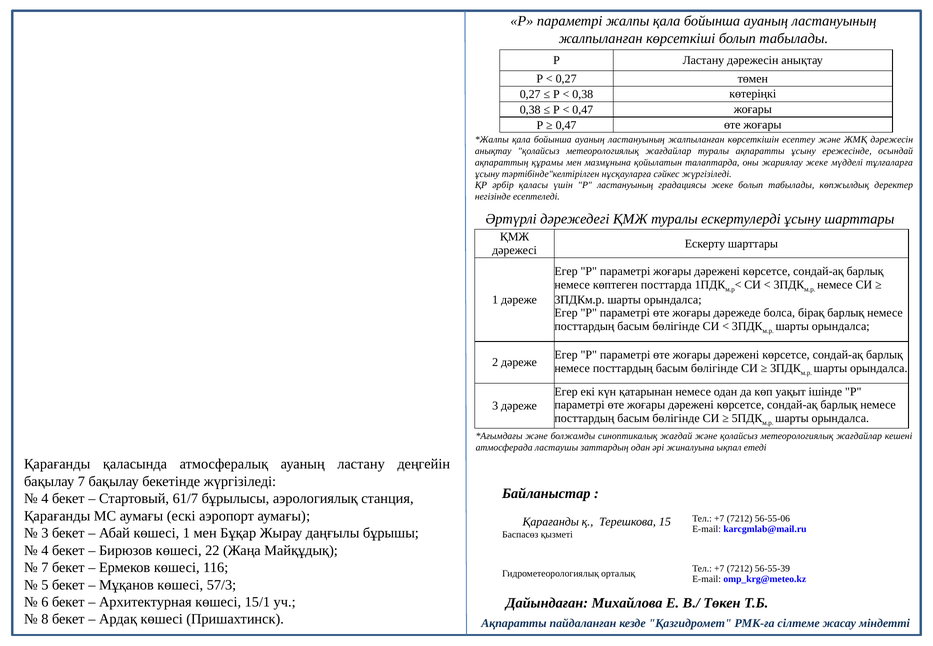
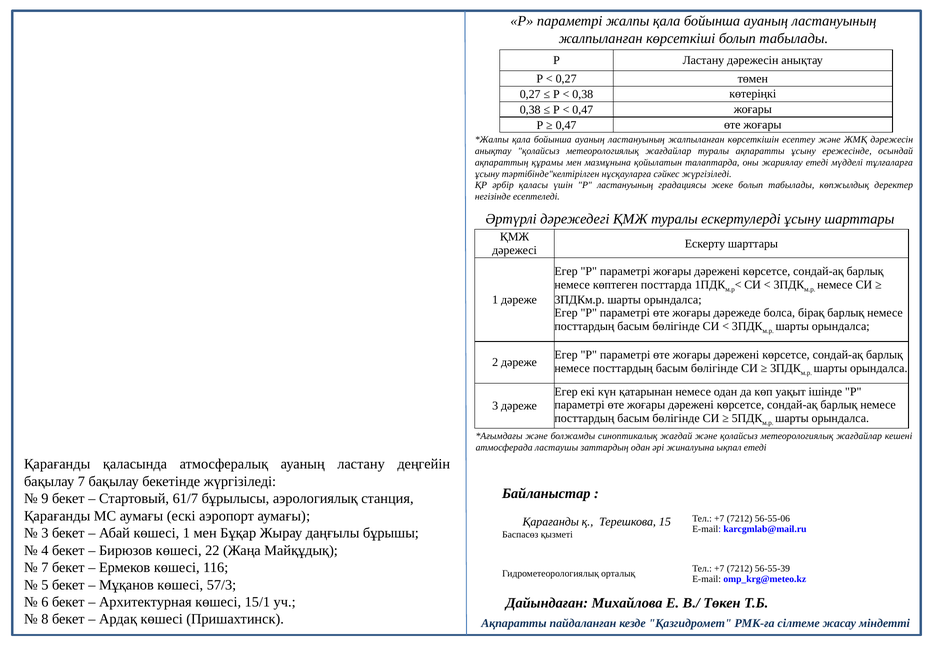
жариялау жеке: жеке -> етеді (817, 162)
4: 4 -> 9 (45, 499)
